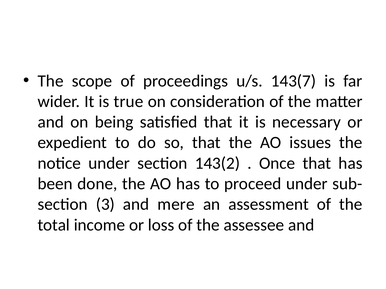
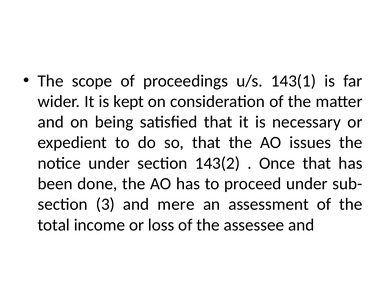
143(7: 143(7 -> 143(1 (294, 81)
true: true -> kept (129, 102)
